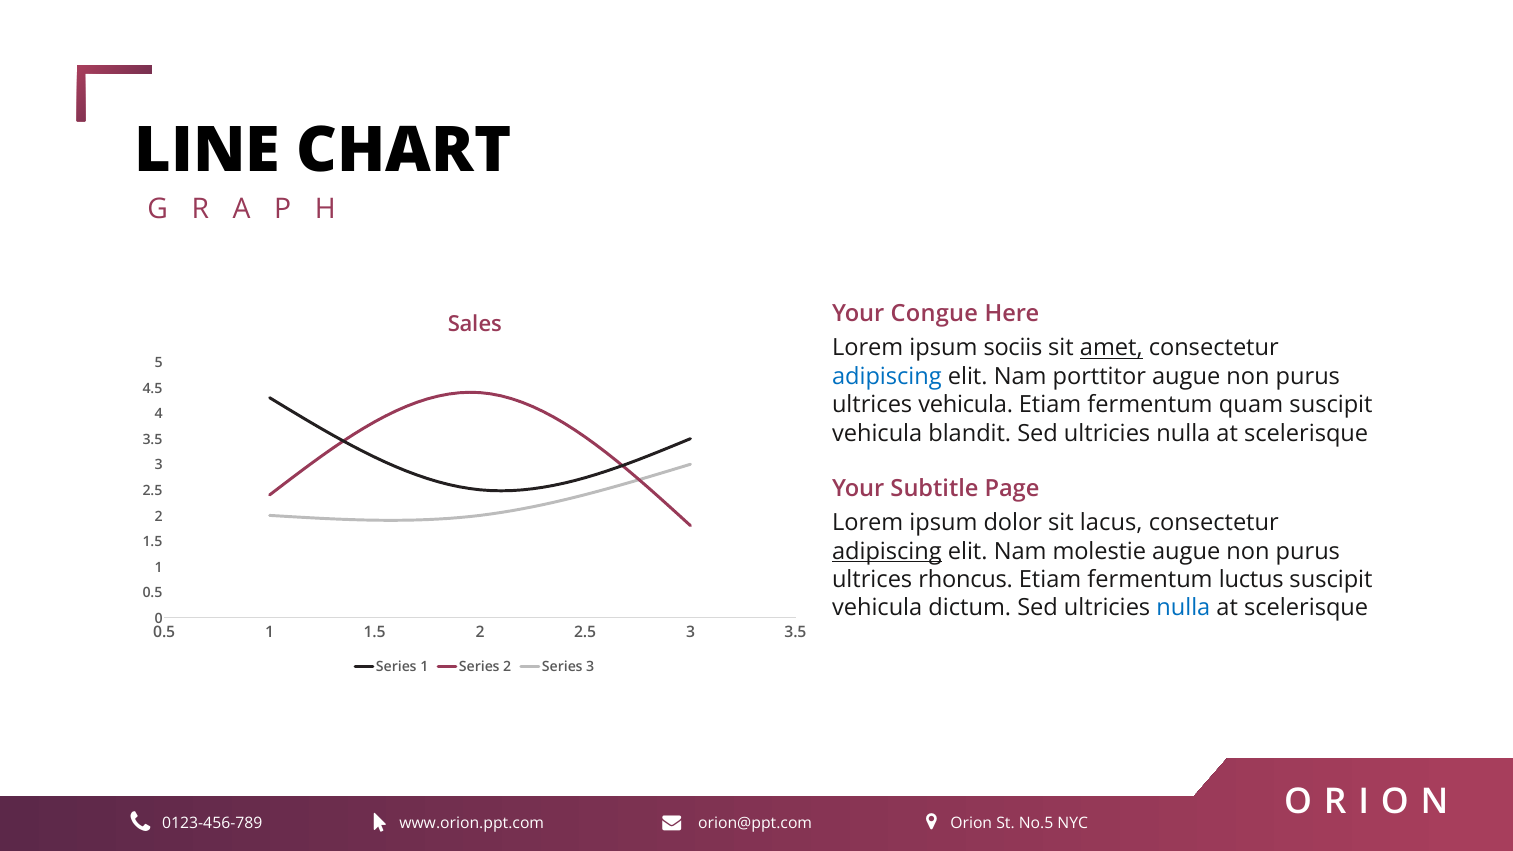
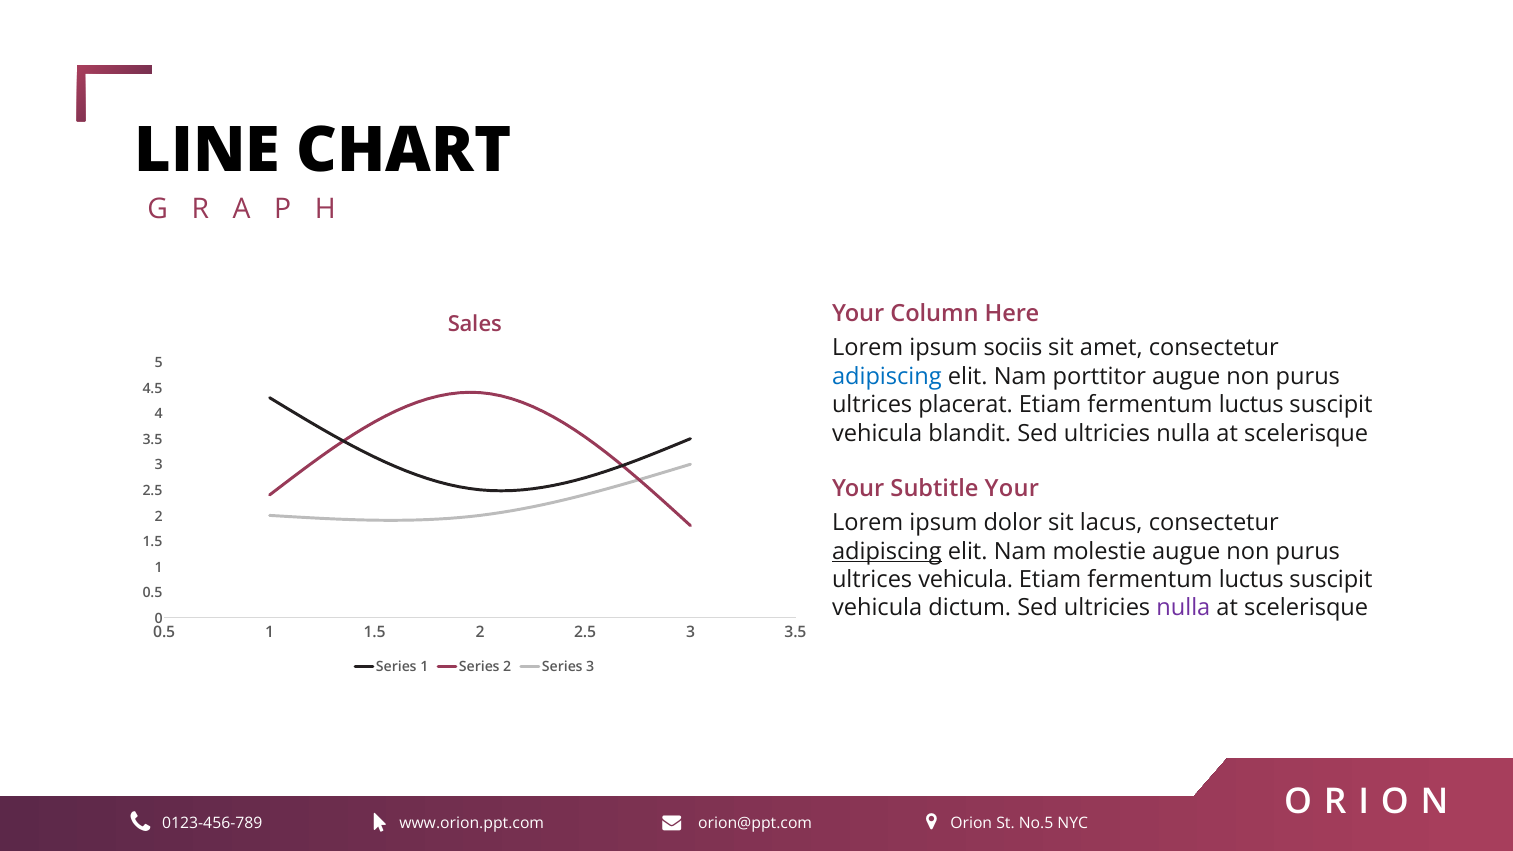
Congue: Congue -> Column (935, 314)
amet underline: present -> none (1111, 348)
ultrices vehicula: vehicula -> placerat (966, 405)
quam: quam -> luctus (1251, 405)
Subtitle Page: Page -> Your (1012, 488)
ultrices rhoncus: rhoncus -> vehicula (966, 580)
nulla colour: blue -> purple (1183, 608)
